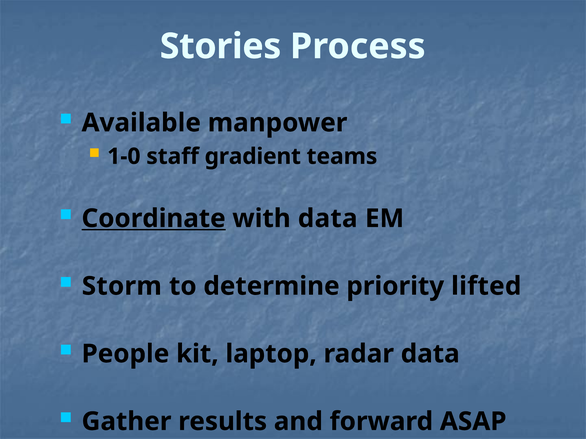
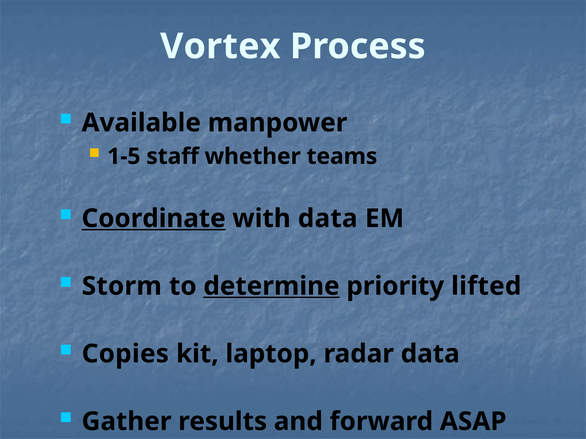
Stories: Stories -> Vortex (220, 46)
1-0: 1-0 -> 1-5 (124, 157)
gradient: gradient -> whether (253, 157)
determine underline: none -> present (271, 286)
People: People -> Copies (125, 354)
